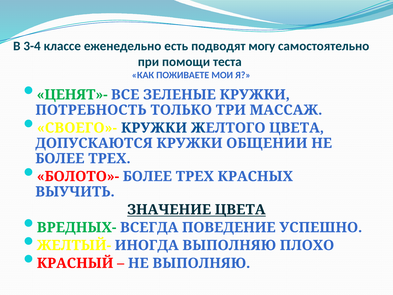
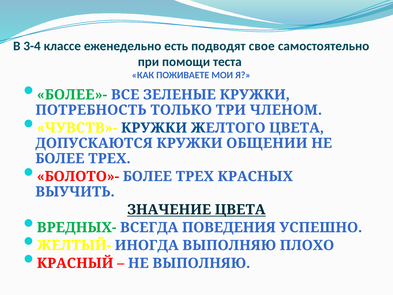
могу: могу -> свое (262, 46)
ЦЕНЯТ»-: ЦЕНЯТ»- -> БОЛЕЕ»- (72, 95)
МАССАЖ: МАССАЖ -> ЧЛЕНОМ (286, 110)
СВОЕГО»-: СВОЕГО»- -> ЧУВСТВ»- (77, 128)
ПОВЕДЕНИЕ: ПОВЕДЕНИЕ -> ПОВЕДЕНИЯ (229, 227)
